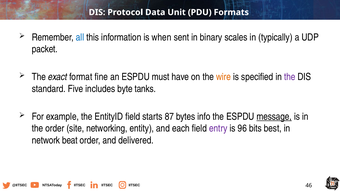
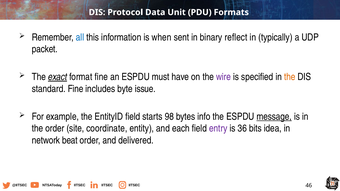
scales: scales -> reflect (236, 37)
exact underline: none -> present (58, 77)
wire colour: orange -> purple (223, 77)
the colour: purple -> orange (290, 77)
standard Five: Five -> Fine (76, 89)
tanks: tanks -> issue (145, 89)
87: 87 -> 98 (169, 117)
networking: networking -> coordinate (107, 129)
96: 96 -> 36 (242, 129)
best: best -> idea (273, 129)
